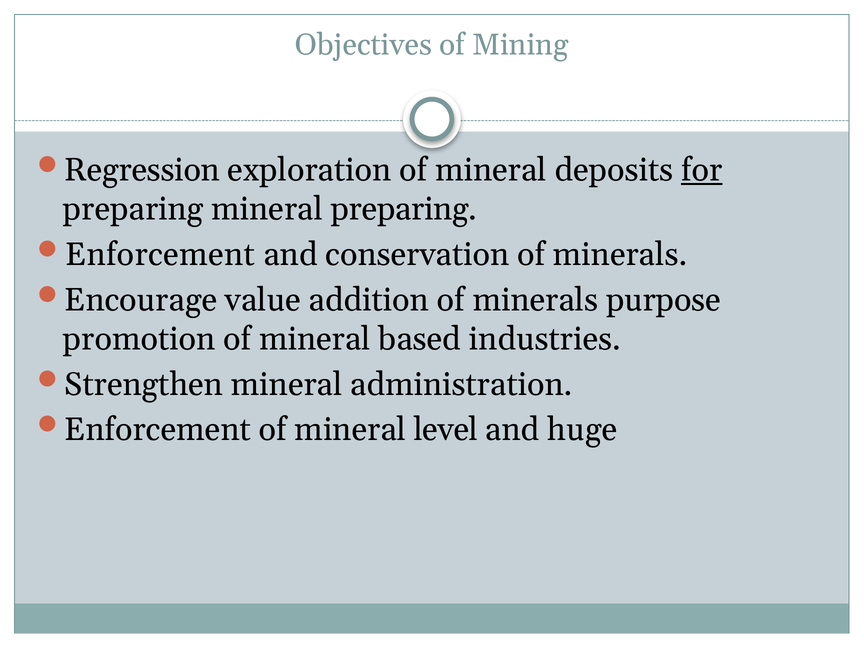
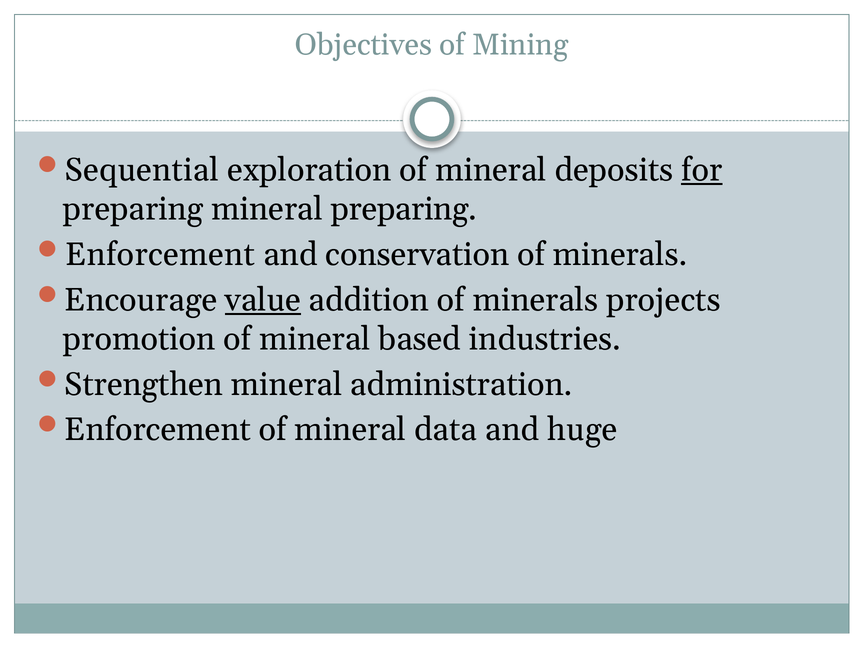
Regression: Regression -> Sequential (142, 170)
value underline: none -> present (263, 300)
purpose: purpose -> projects (663, 300)
level: level -> data (446, 430)
